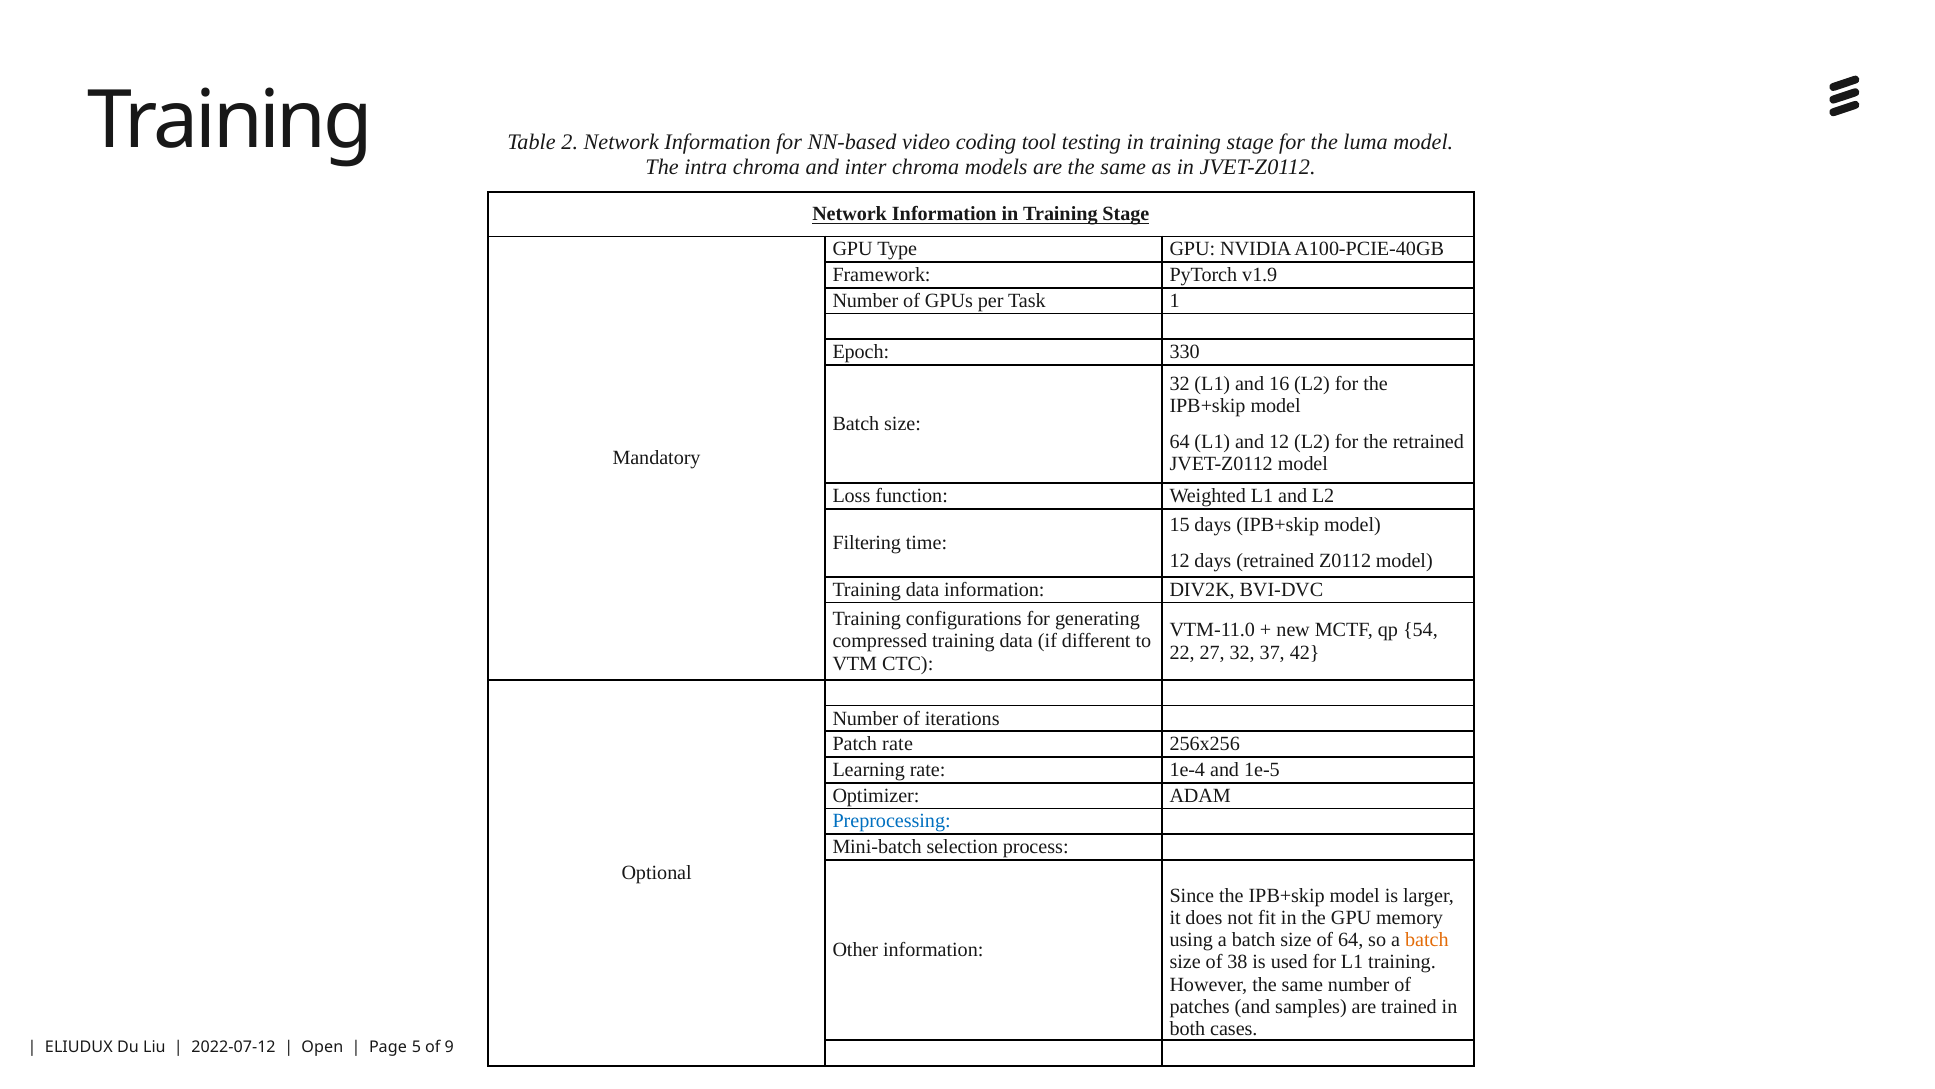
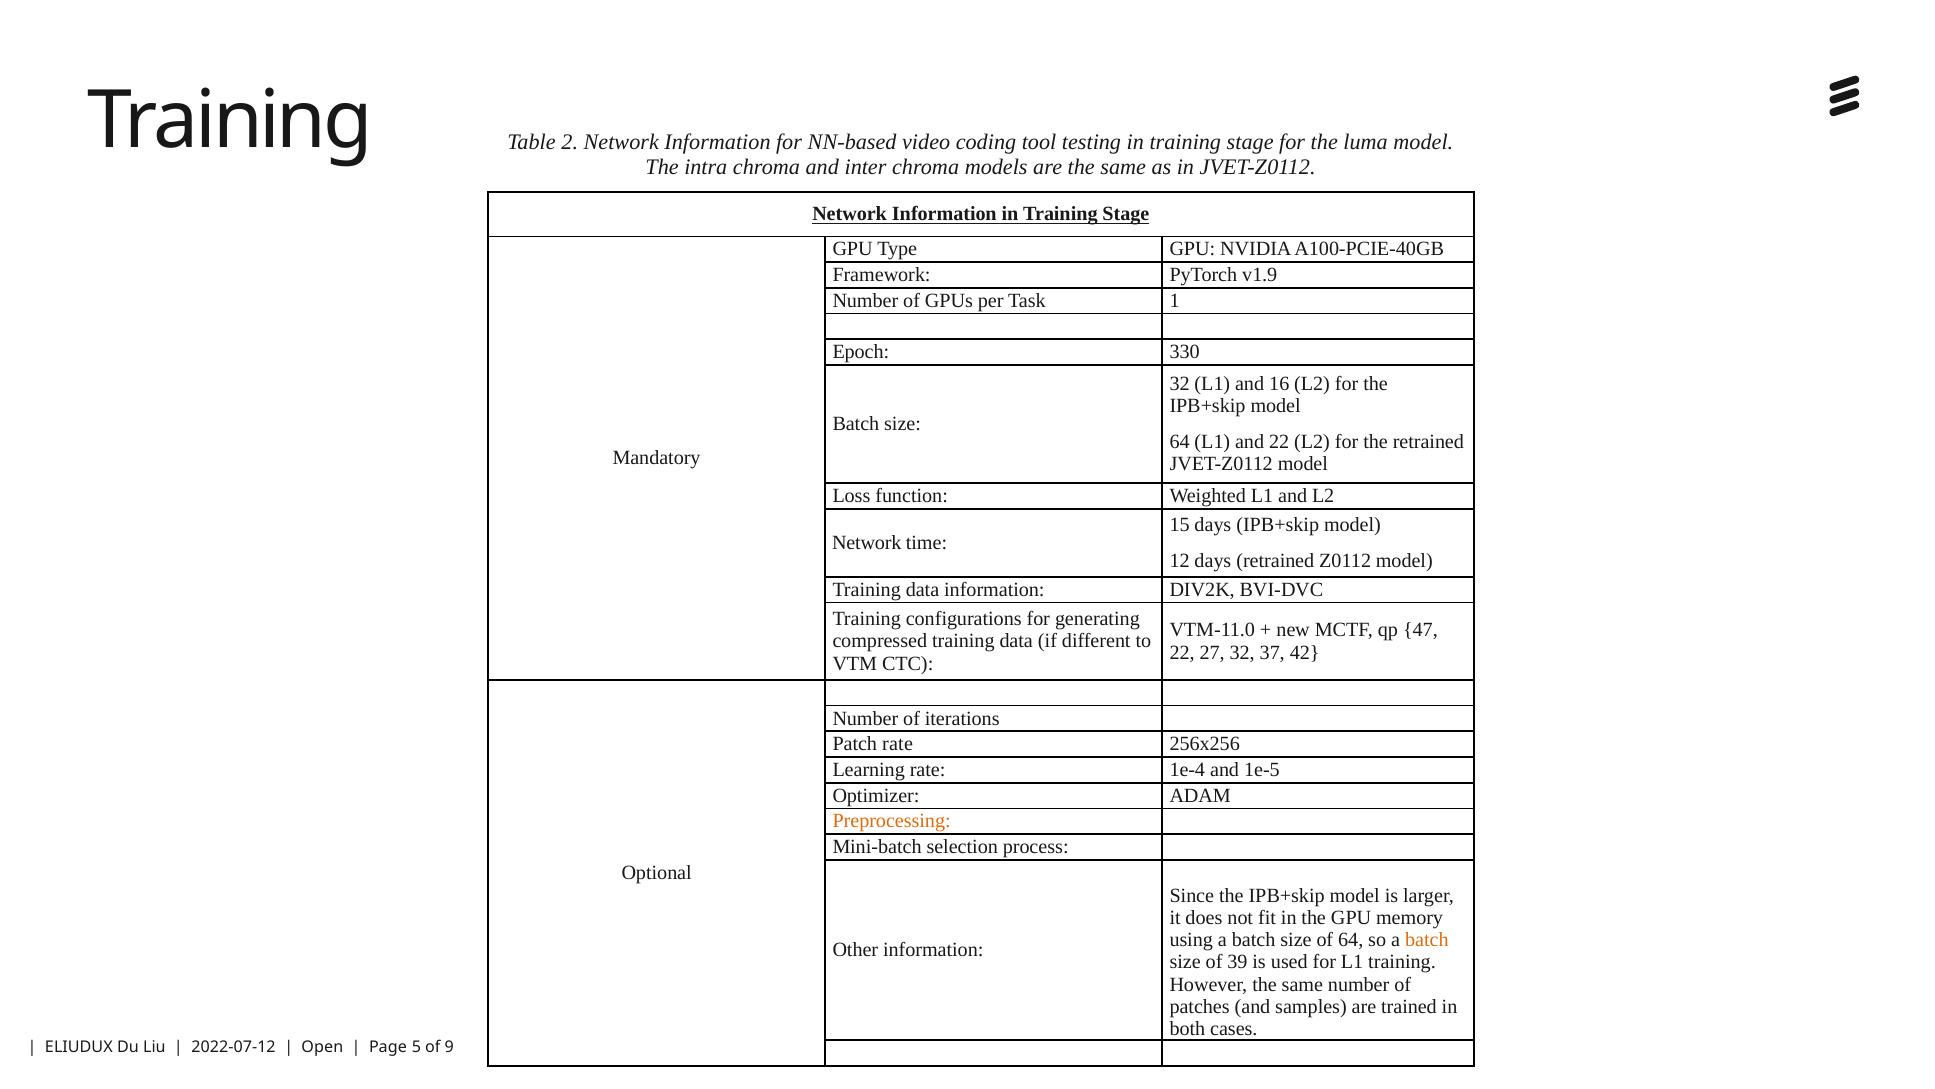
and 12: 12 -> 22 (1279, 442)
Filtering: Filtering -> Network (867, 543)
54: 54 -> 47 (1420, 630)
Preprocessing colour: blue -> orange (892, 821)
38: 38 -> 39 (1237, 962)
